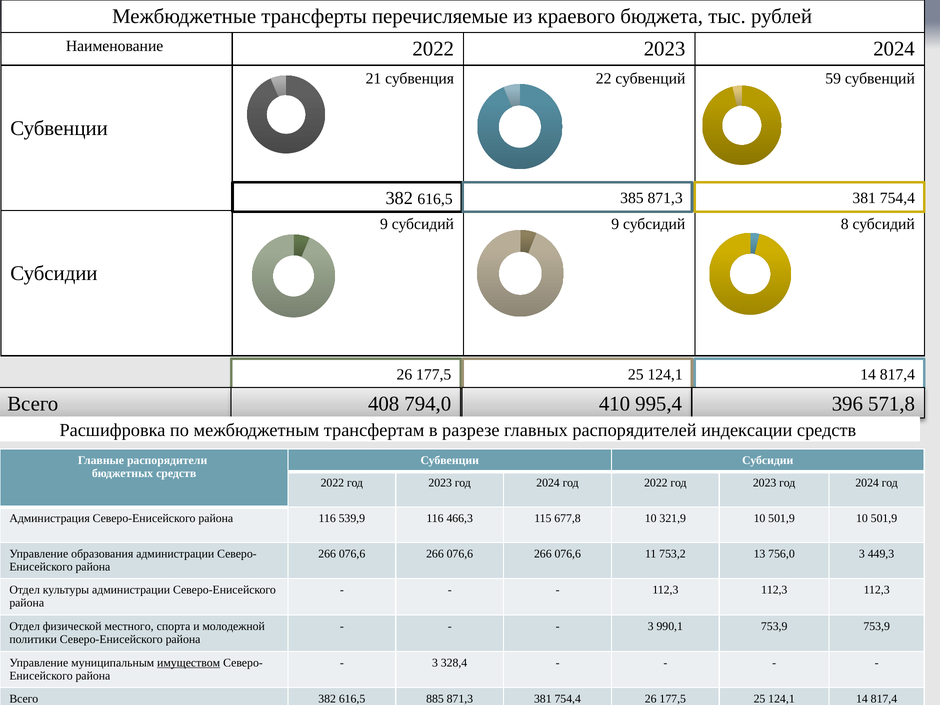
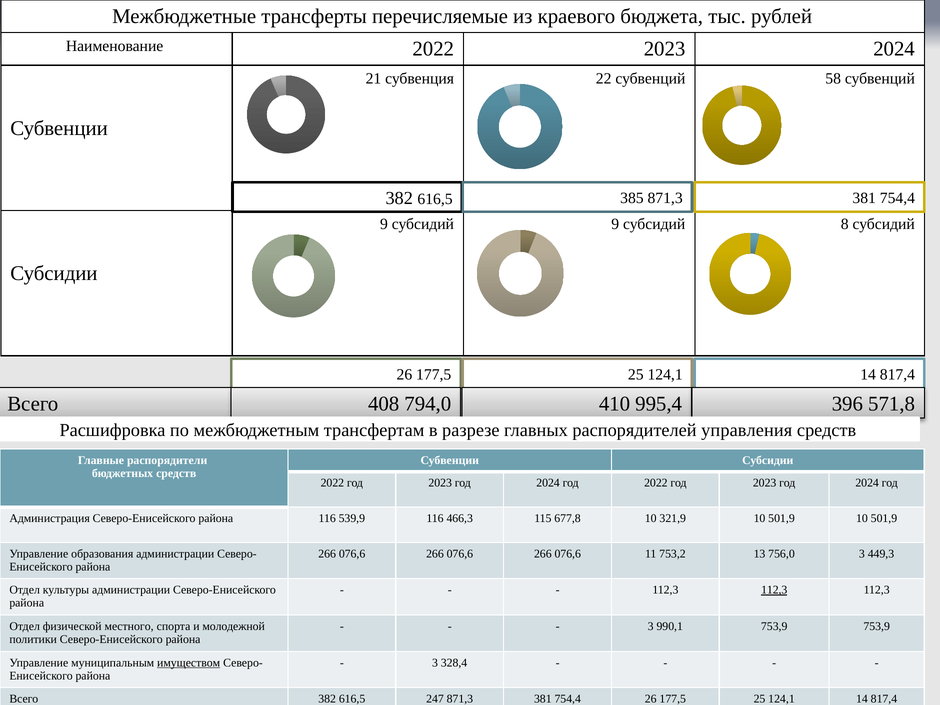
59: 59 -> 58 (833, 79)
индексации: индексации -> управления (747, 430)
112,3 underline: none -> present (774, 590)
885: 885 -> 247 (435, 699)
